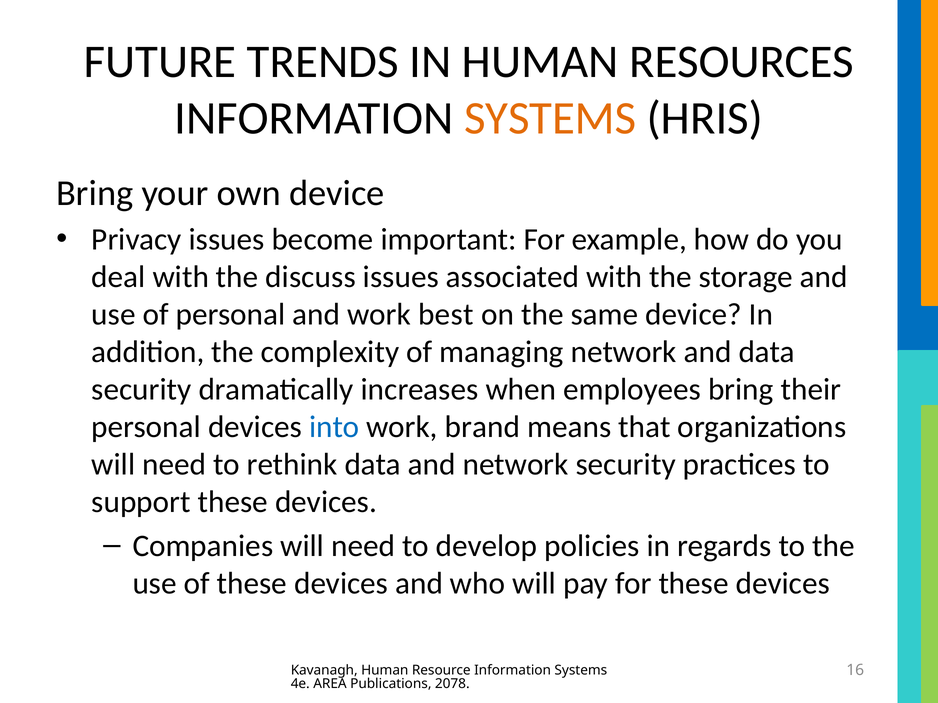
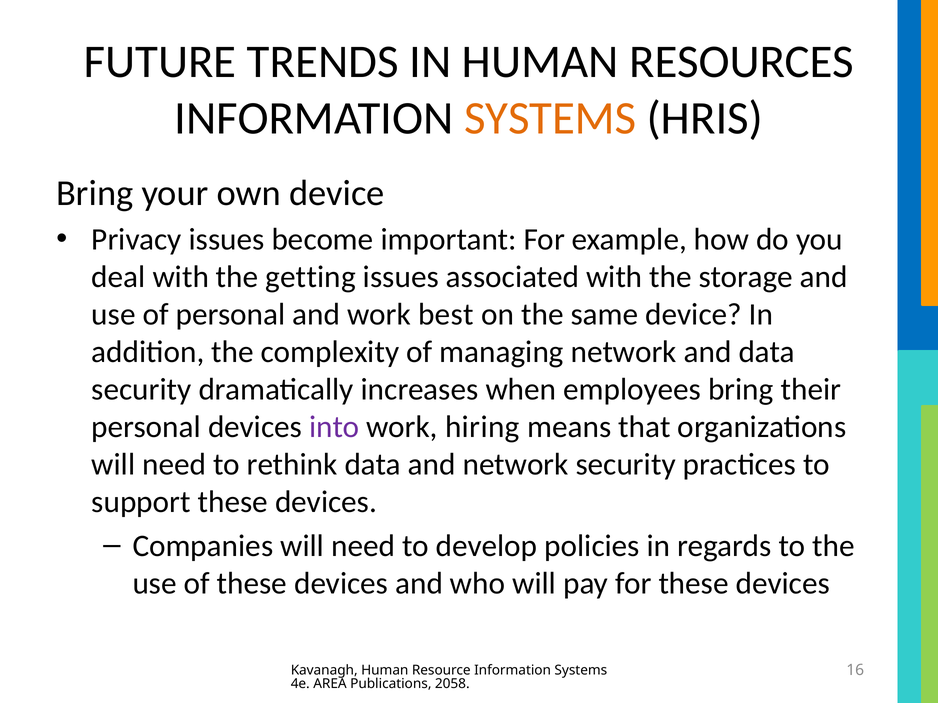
discuss: discuss -> getting (311, 277)
into colour: blue -> purple (334, 427)
brand: brand -> hiring (482, 427)
2078: 2078 -> 2058 (452, 684)
